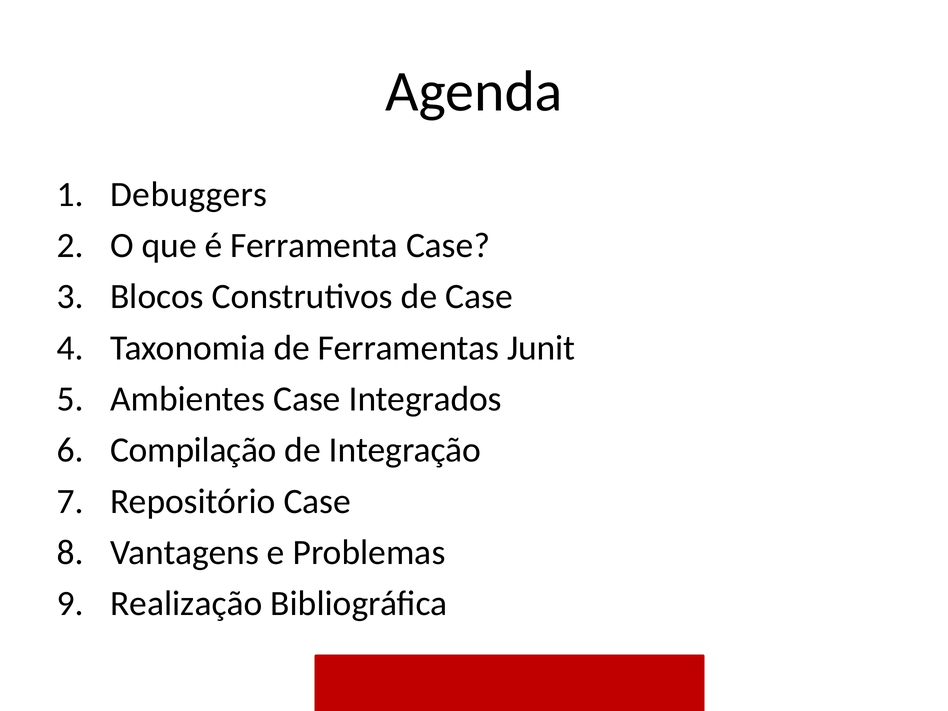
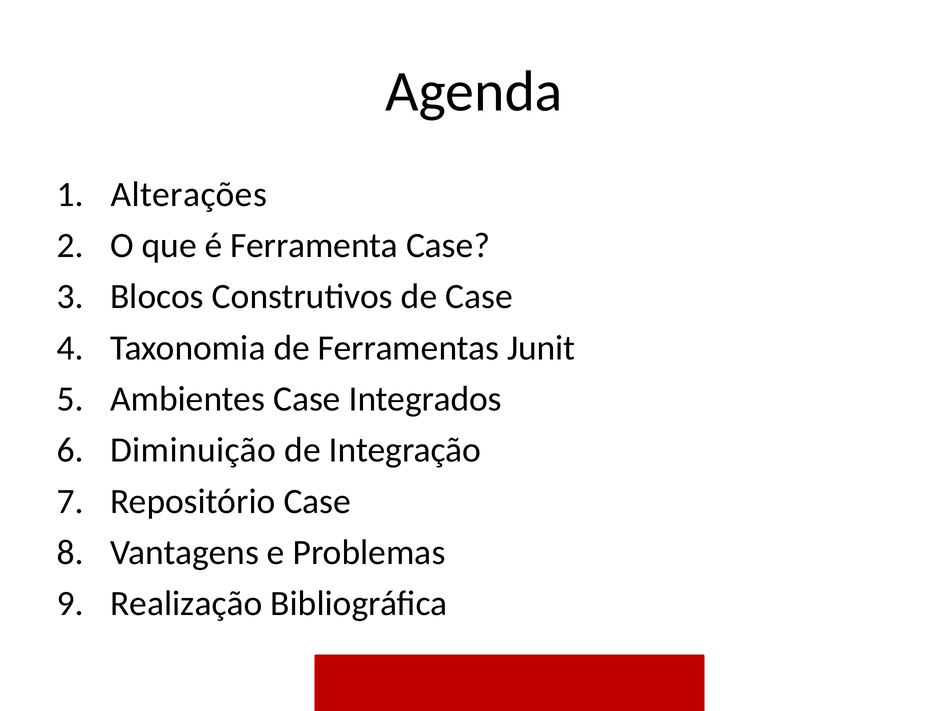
Debuggers: Debuggers -> Alterações (189, 194)
Compilação: Compilação -> Diminuição (193, 450)
